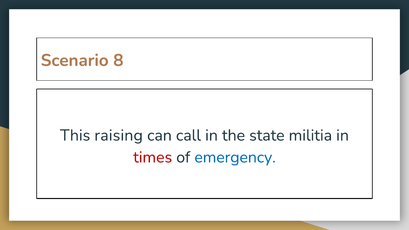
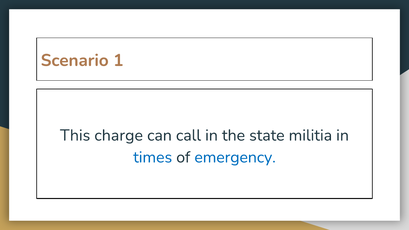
8: 8 -> 1 (118, 60)
raising: raising -> charge (119, 135)
times colour: red -> blue (153, 157)
